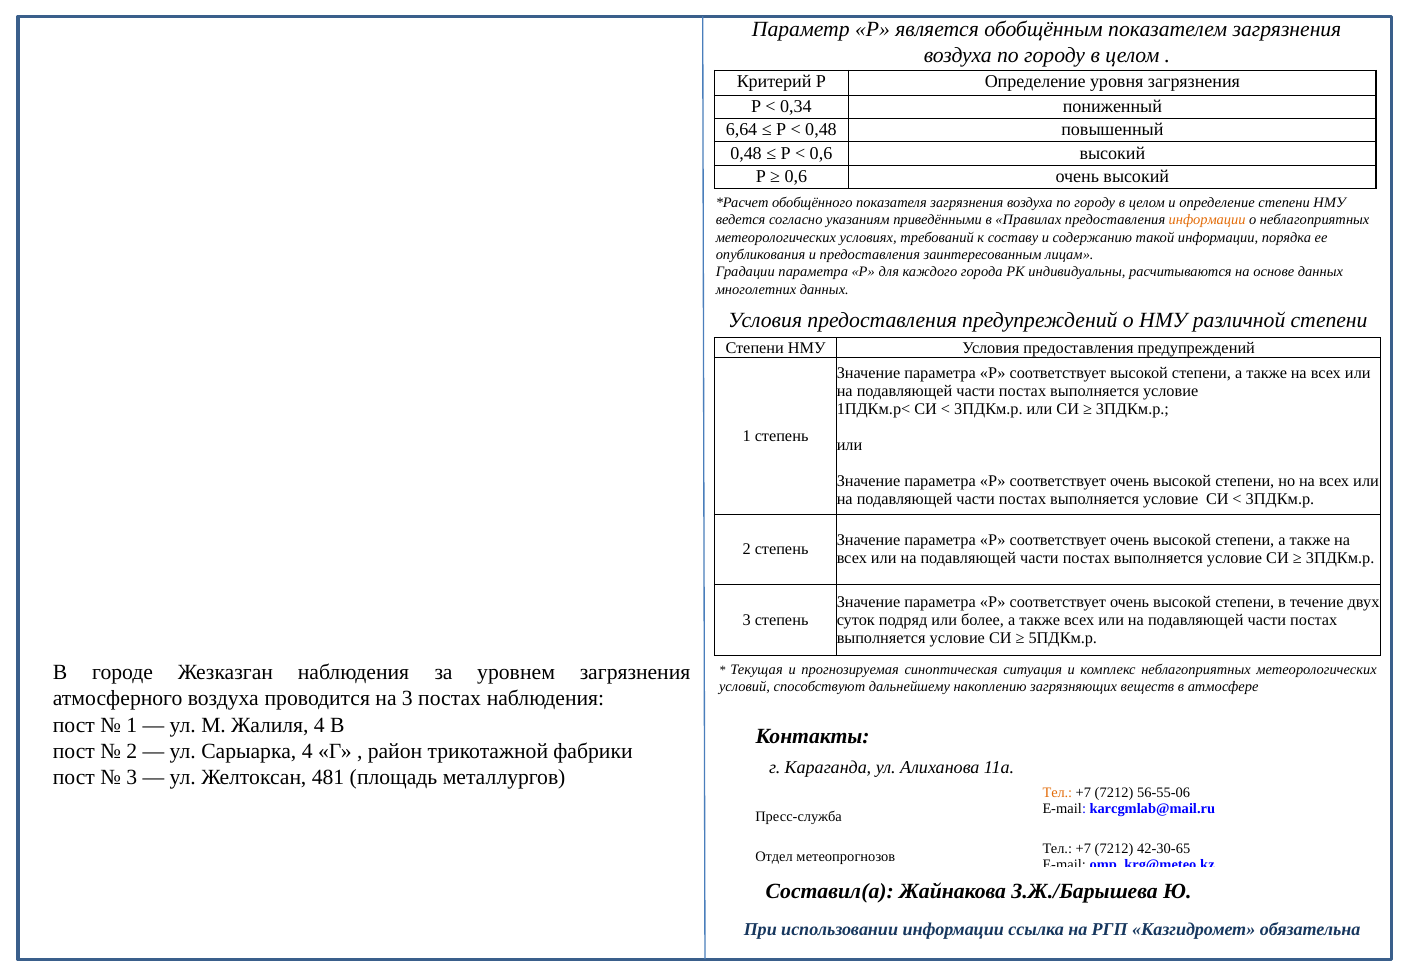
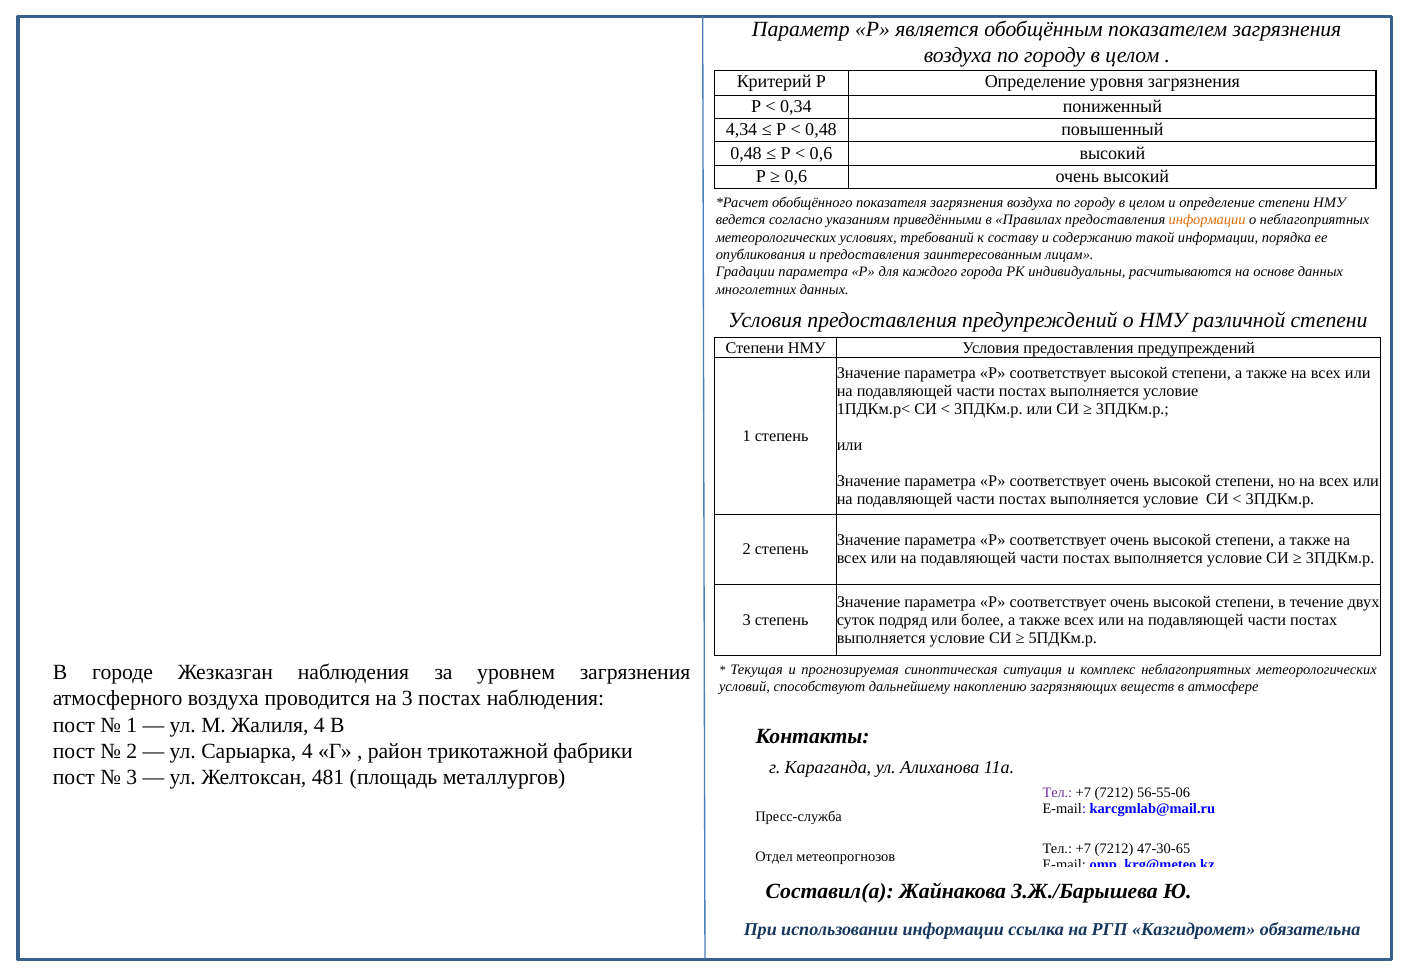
6,64: 6,64 -> 4,34 (742, 130)
Тел colour: orange -> purple (1057, 793)
42-30-65: 42-30-65 -> 47-30-65 (1164, 849)
